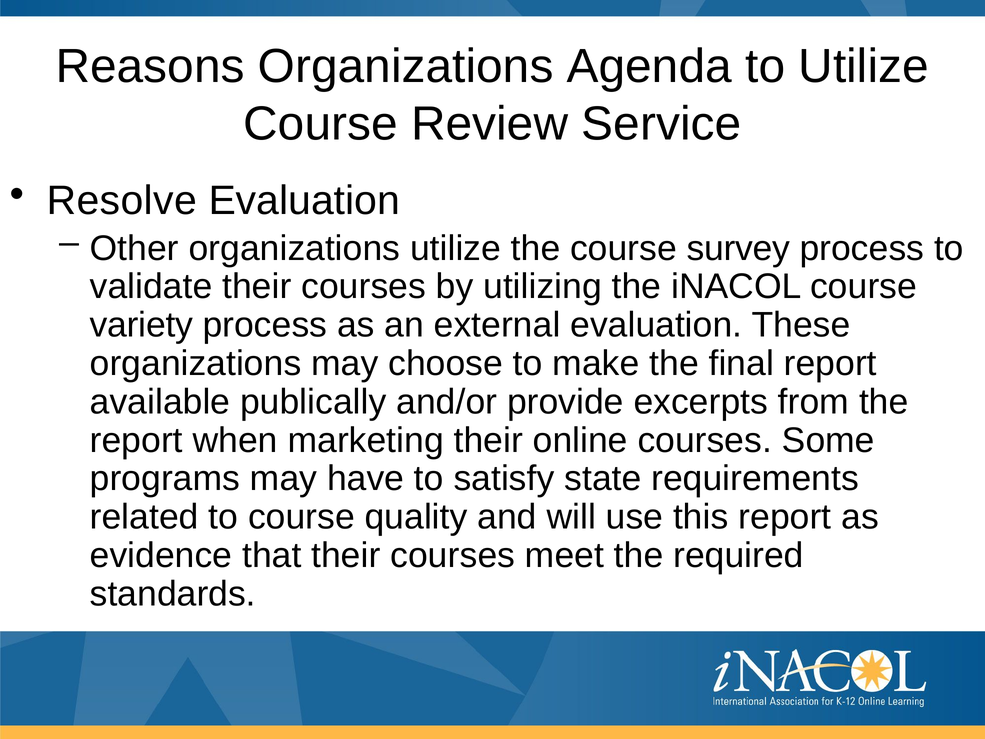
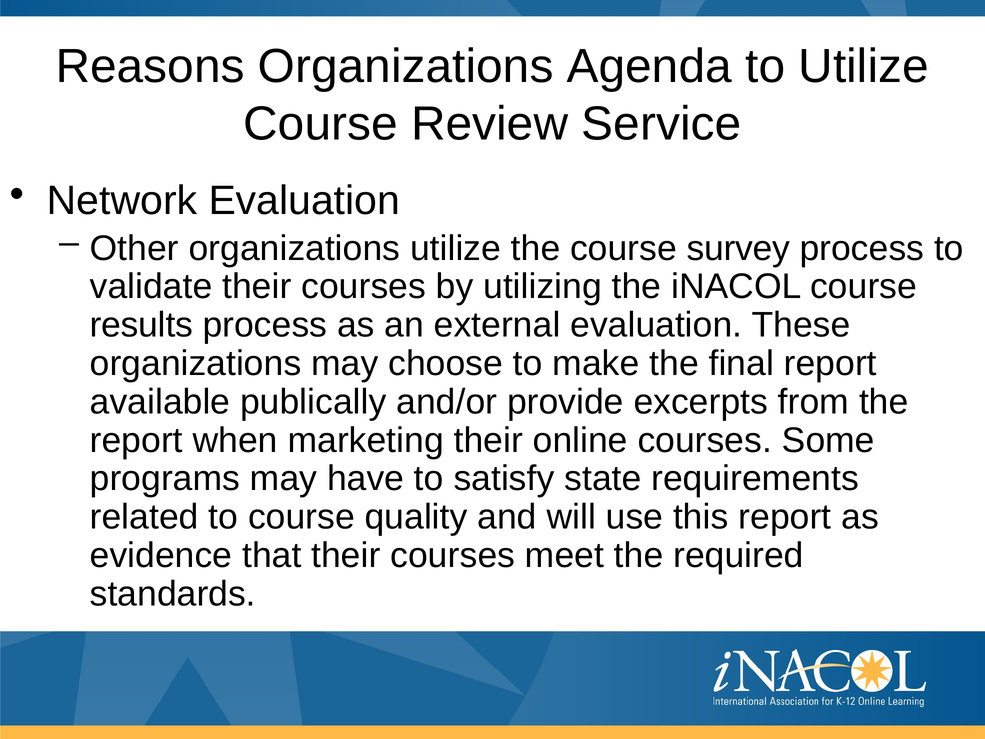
Resolve: Resolve -> Network (122, 201)
variety: variety -> results (141, 325)
